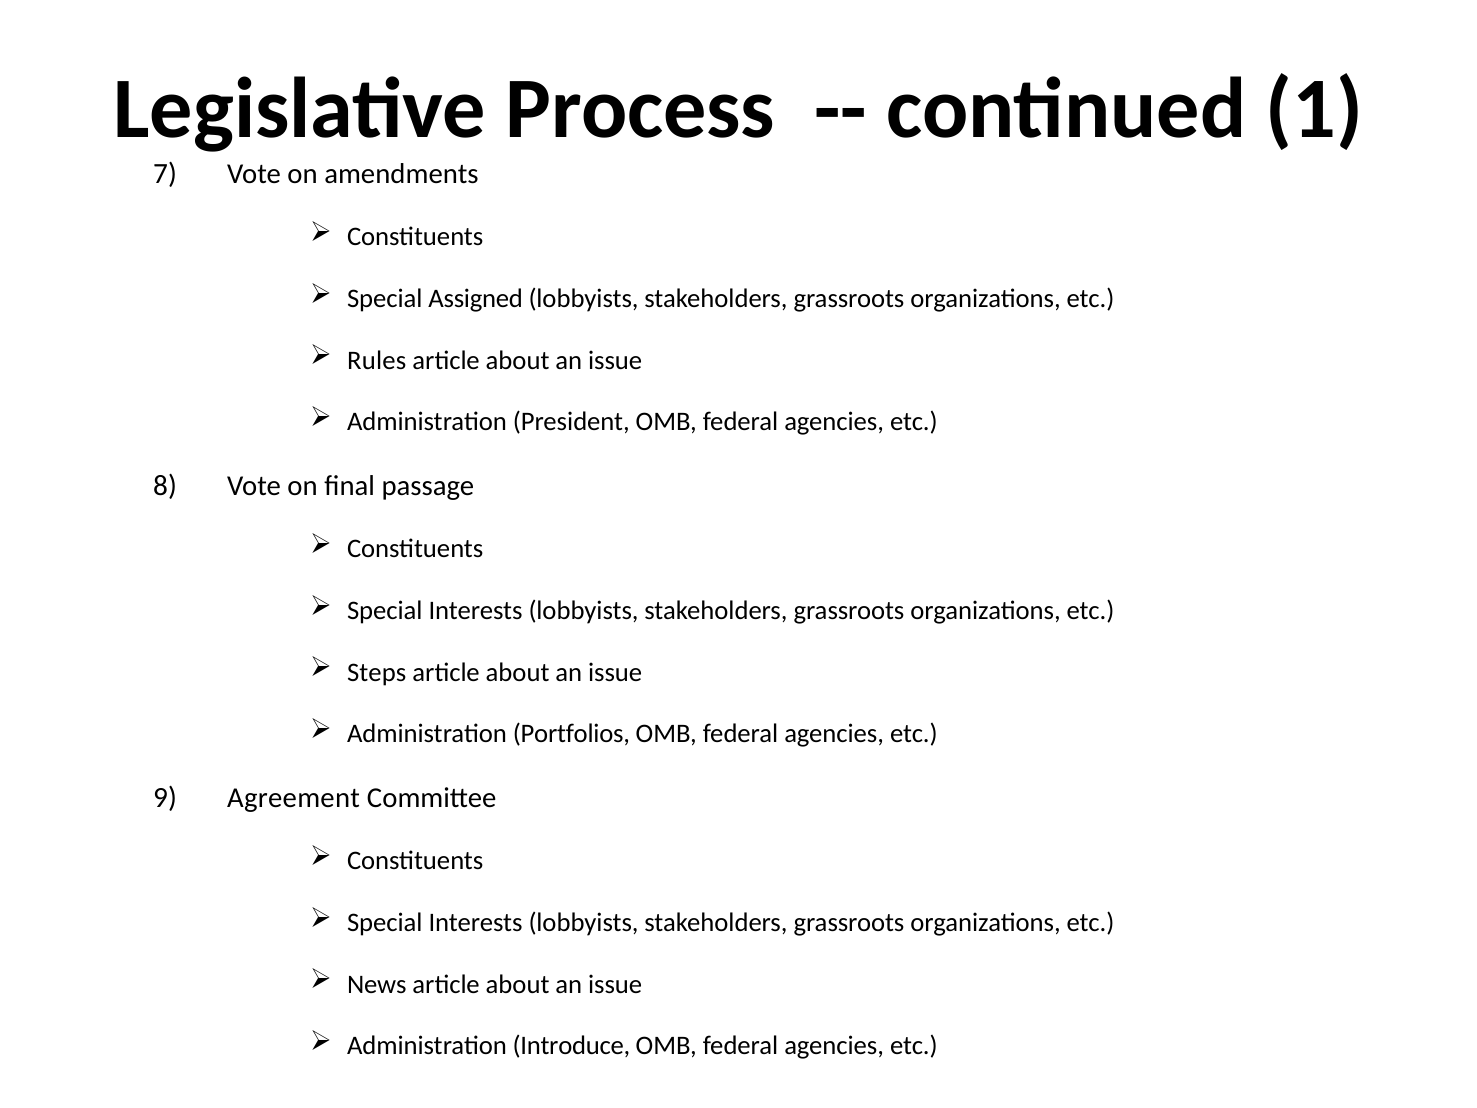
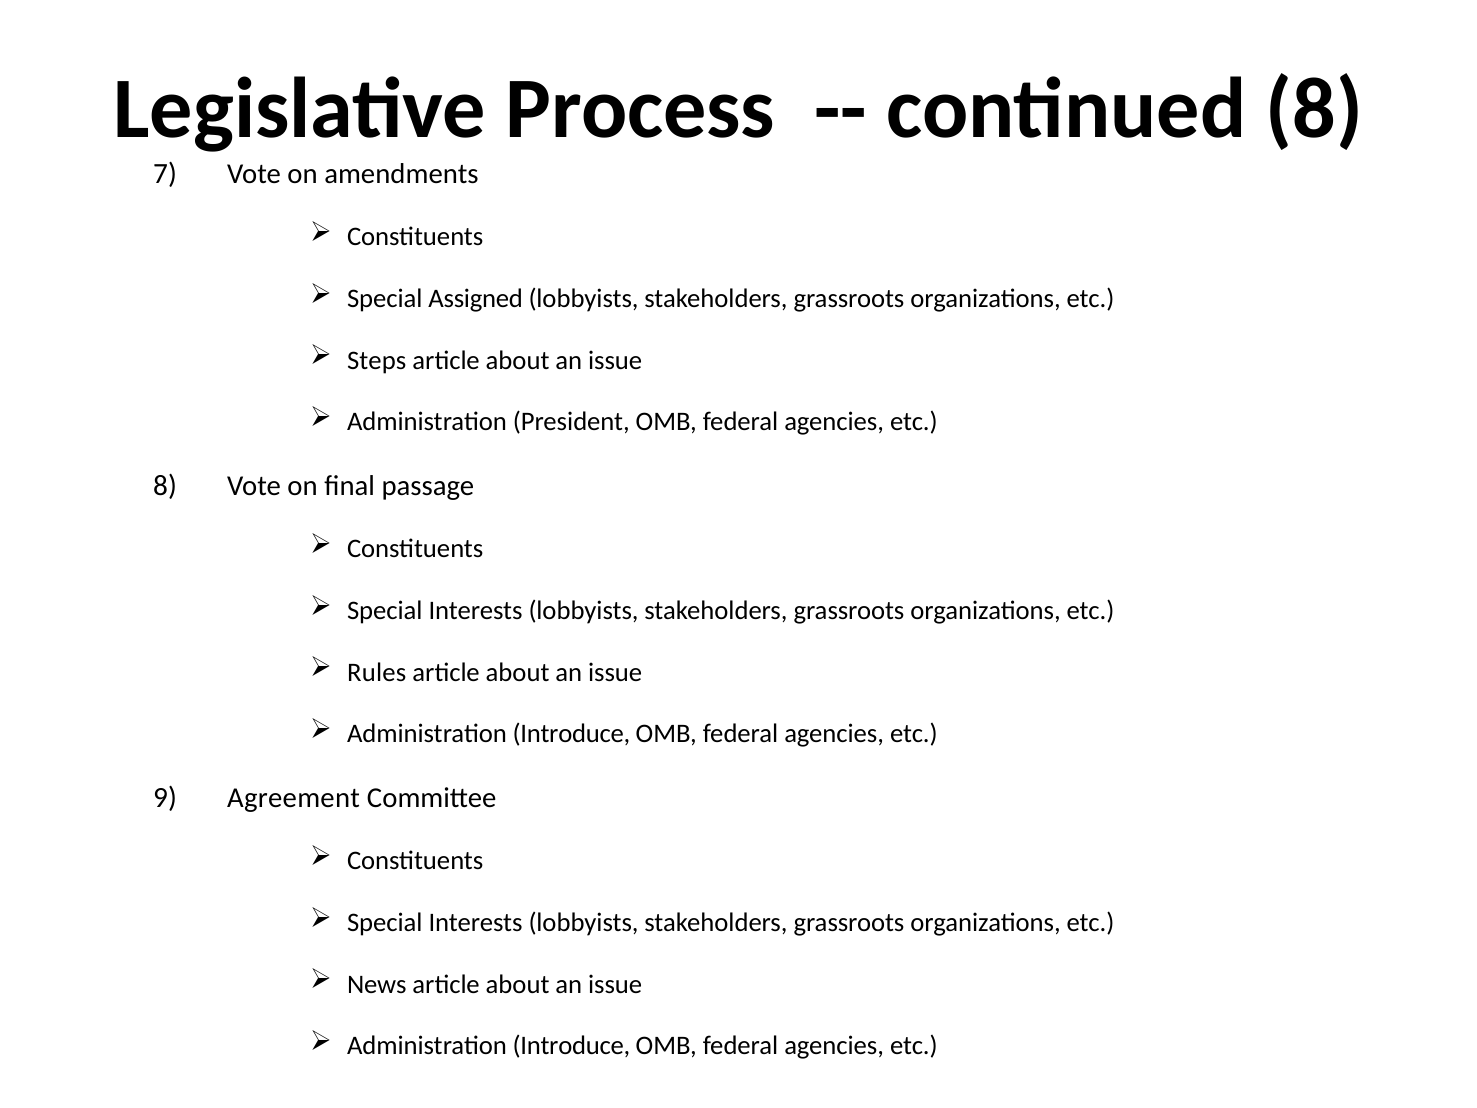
continued 1: 1 -> 8 (1314, 109)
Rules: Rules -> Steps (377, 360)
Steps: Steps -> Rules (377, 672)
Portfolios: Portfolios -> Introduce (571, 734)
